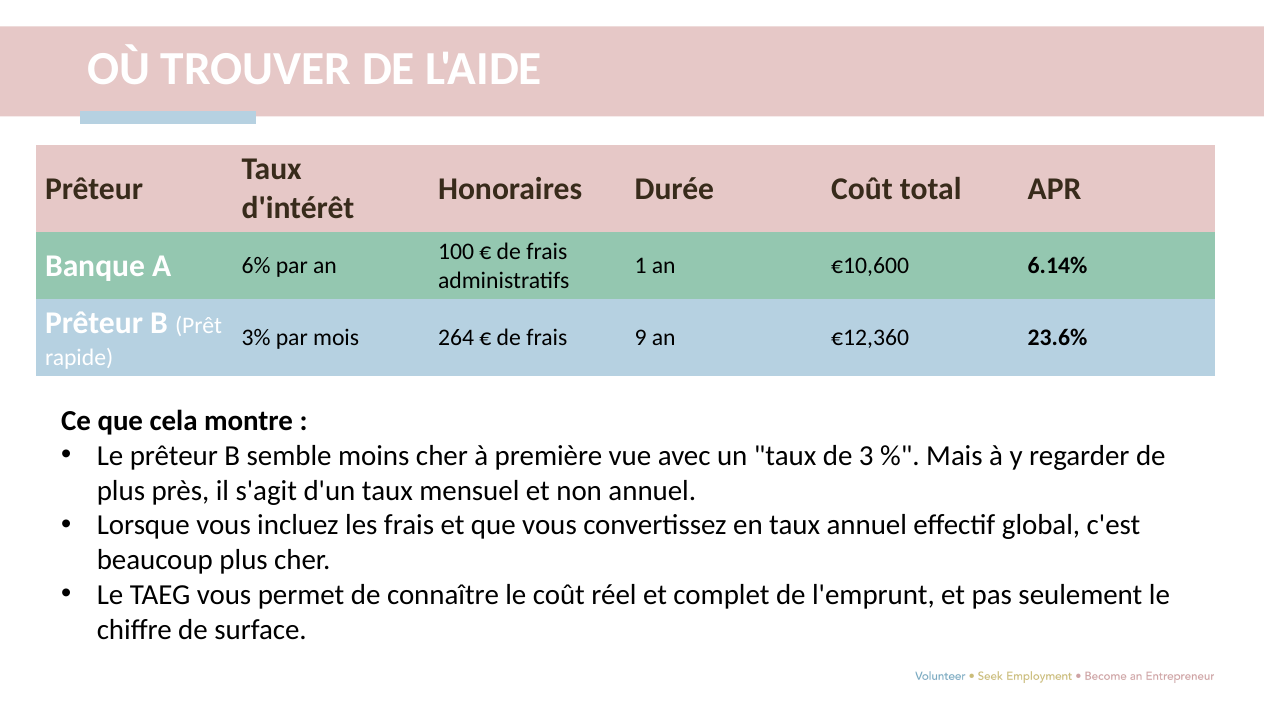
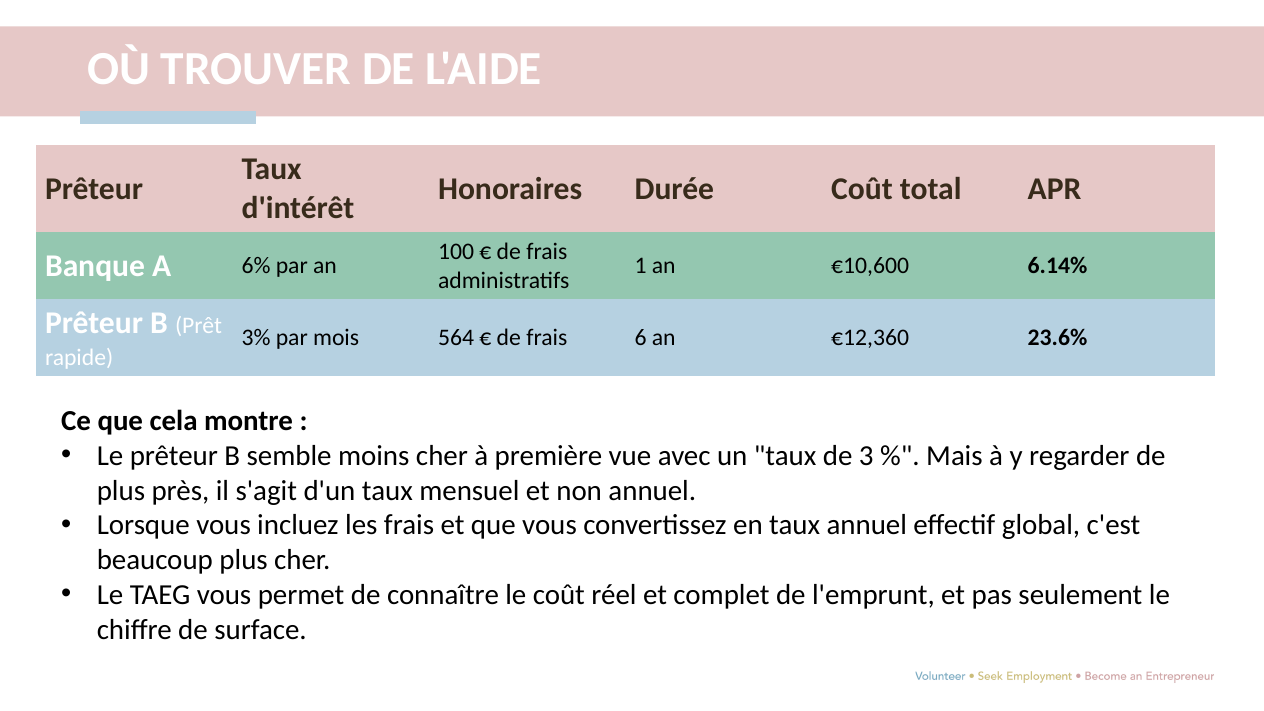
264: 264 -> 564 (456, 338)
9: 9 -> 6 (641, 338)
